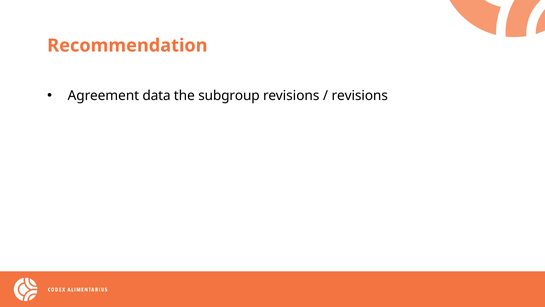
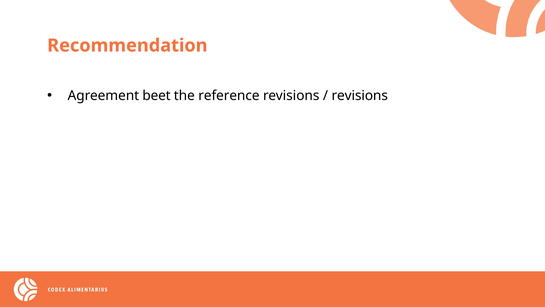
data: data -> beet (157, 96)
subgroup: subgroup -> reference (229, 96)
